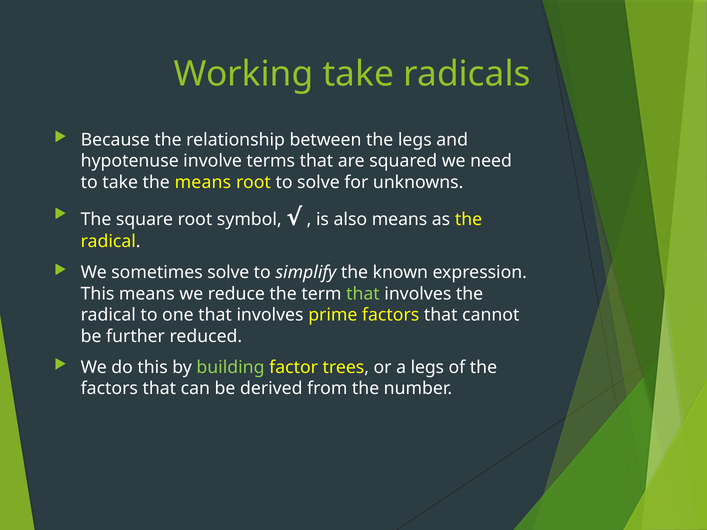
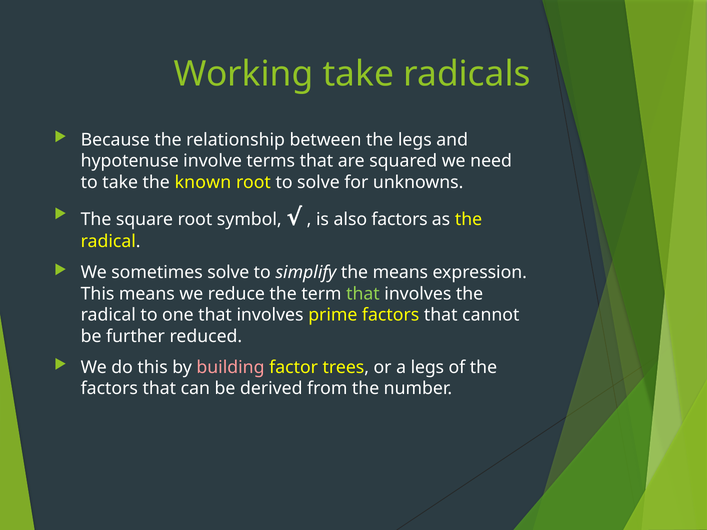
the means: means -> known (203, 182)
also means: means -> factors (400, 219)
the known: known -> means (400, 273)
building colour: light green -> pink (230, 367)
